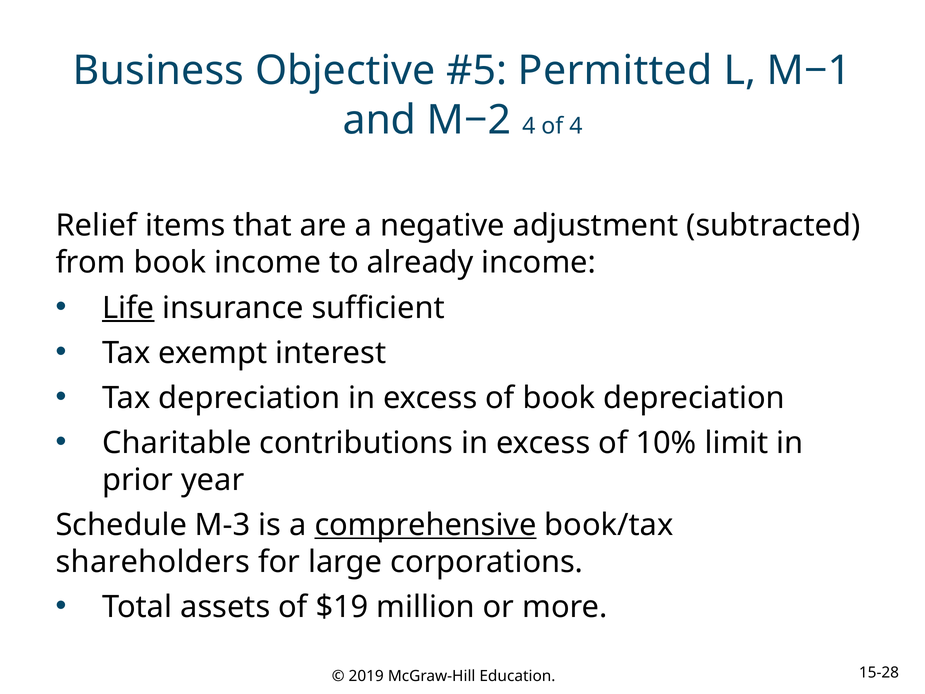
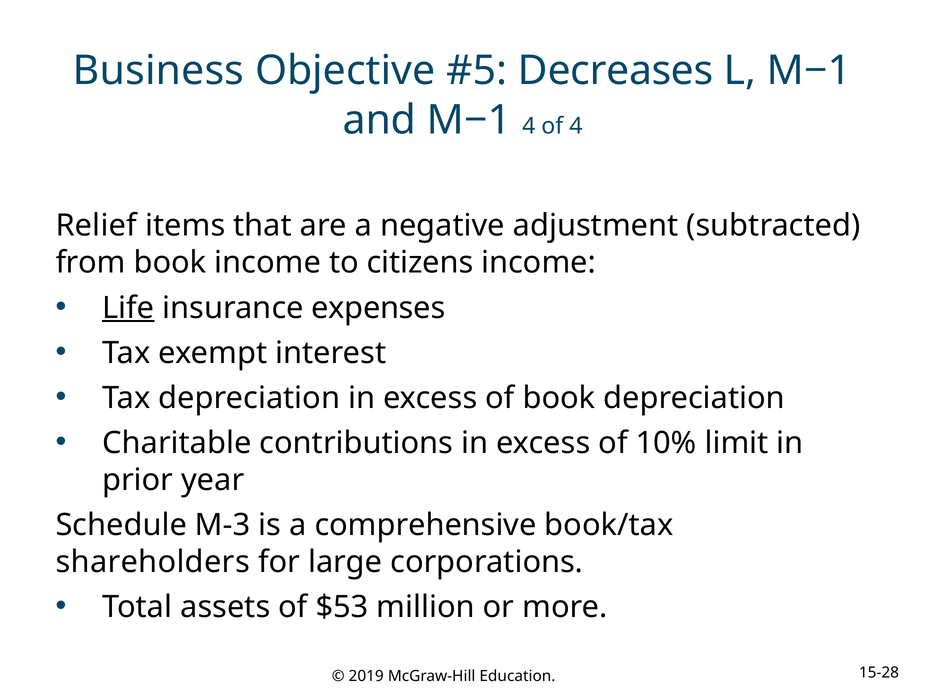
Permitted: Permitted -> Decreases (616, 71)
and M−2: M−2 -> M−1 (469, 120)
already: already -> citizens (420, 263)
sufficient: sufficient -> expenses (378, 308)
comprehensive underline: present -> none (426, 525)
$19: $19 -> $53 (342, 607)
